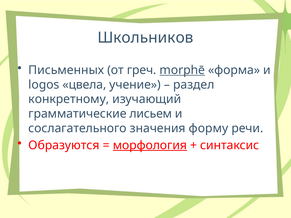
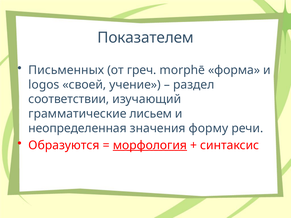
Школьников: Школьников -> Показателем (146, 38)
morphē underline: present -> none (182, 70)
цвела: цвела -> своей (84, 85)
конкретному: конкретному -> соответствии (69, 99)
сослагательного: сослагательного -> неопределенная (78, 128)
